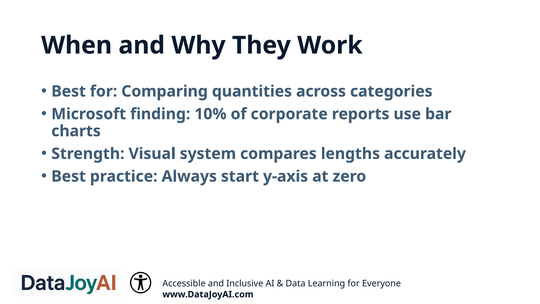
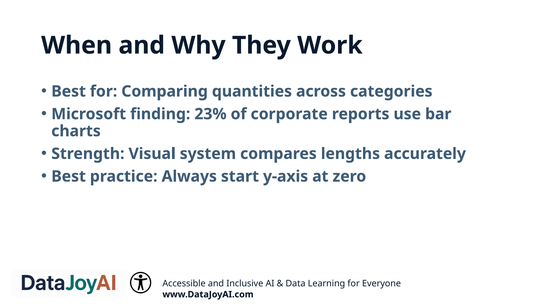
10%: 10% -> 23% (210, 114)
